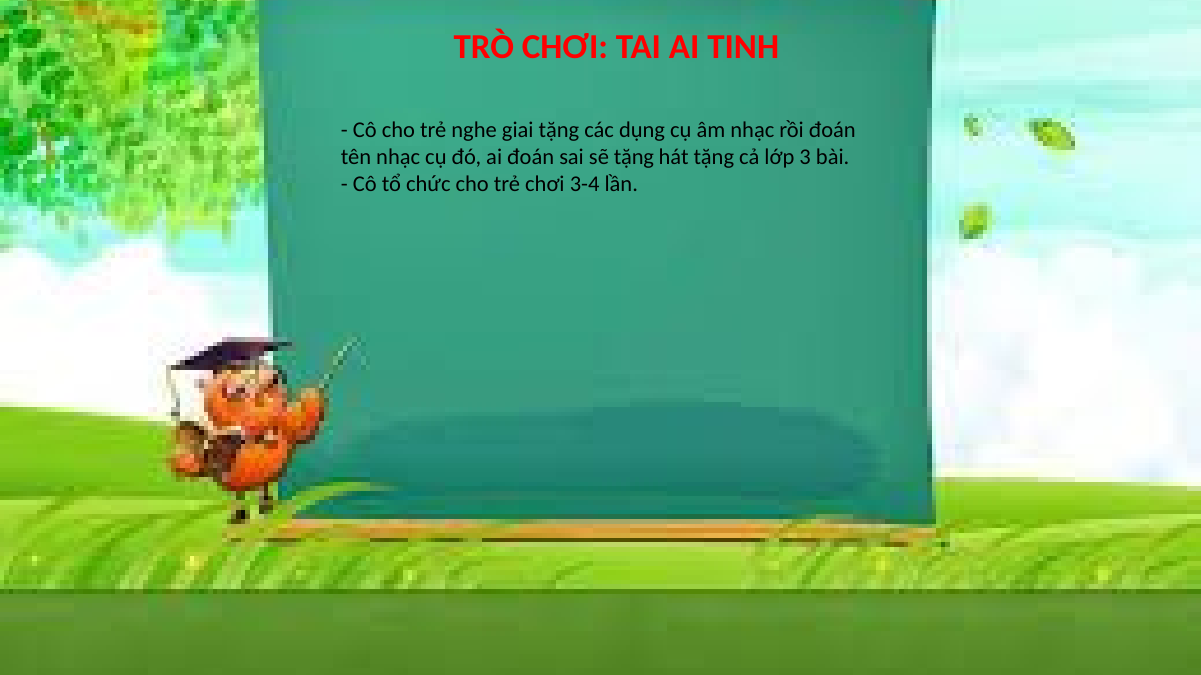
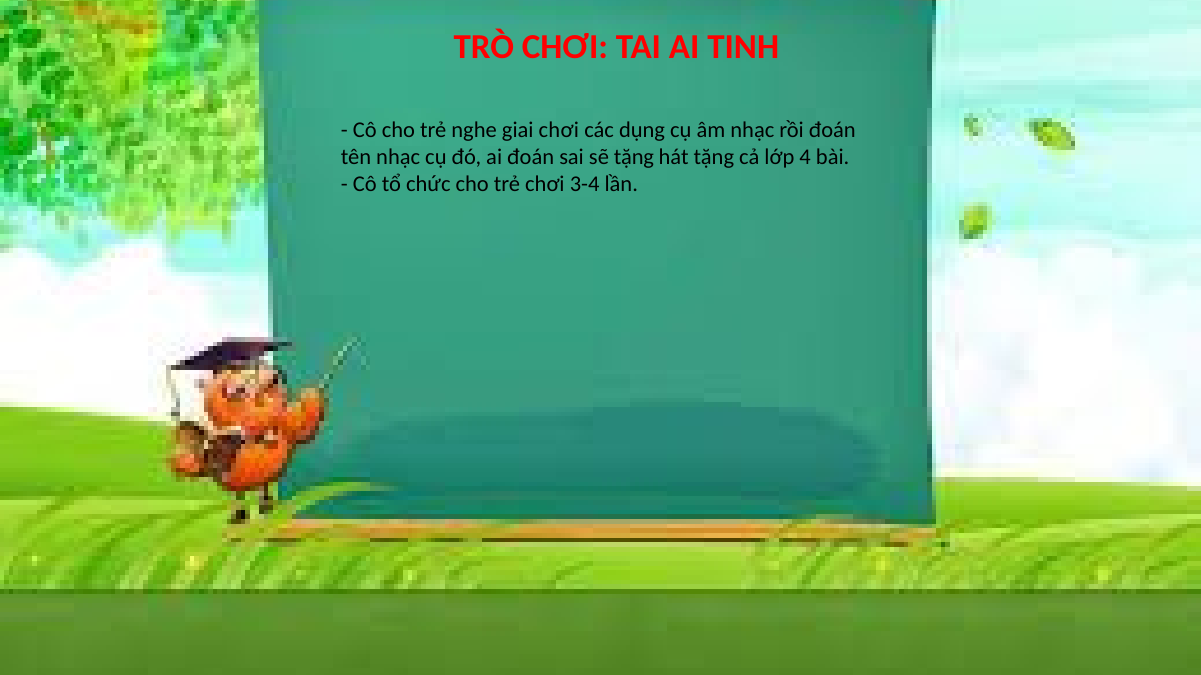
giai tặng: tặng -> chơi (559, 130)
3: 3 -> 4 (805, 157)
